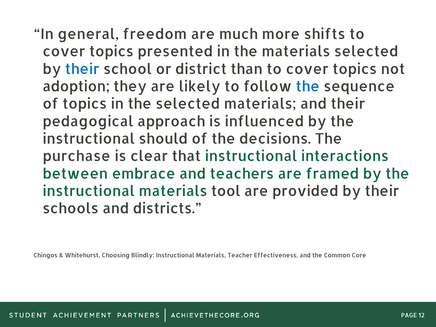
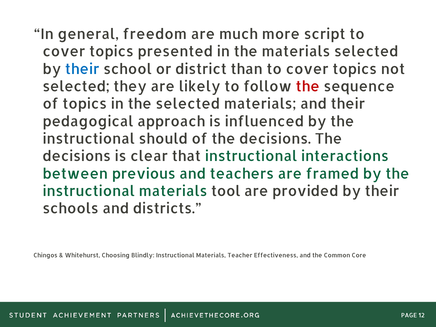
shifts: shifts -> script (325, 34)
adoption: adoption -> selected (76, 87)
the colour: blue -> red (308, 87)
purchase: purchase -> decisions (77, 156)
embrace: embrace -> previous (144, 174)
